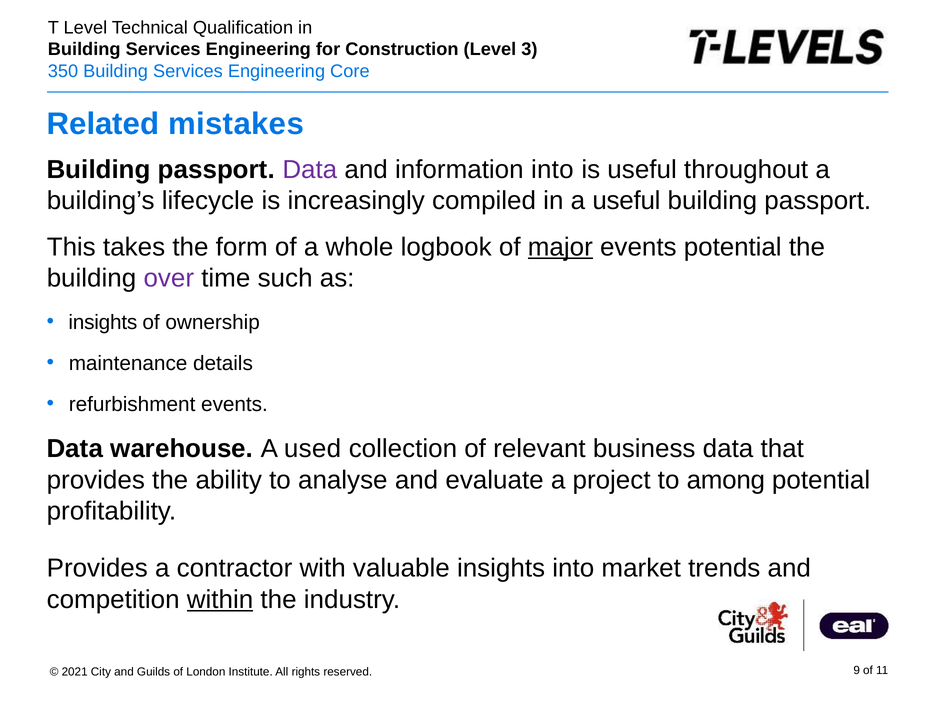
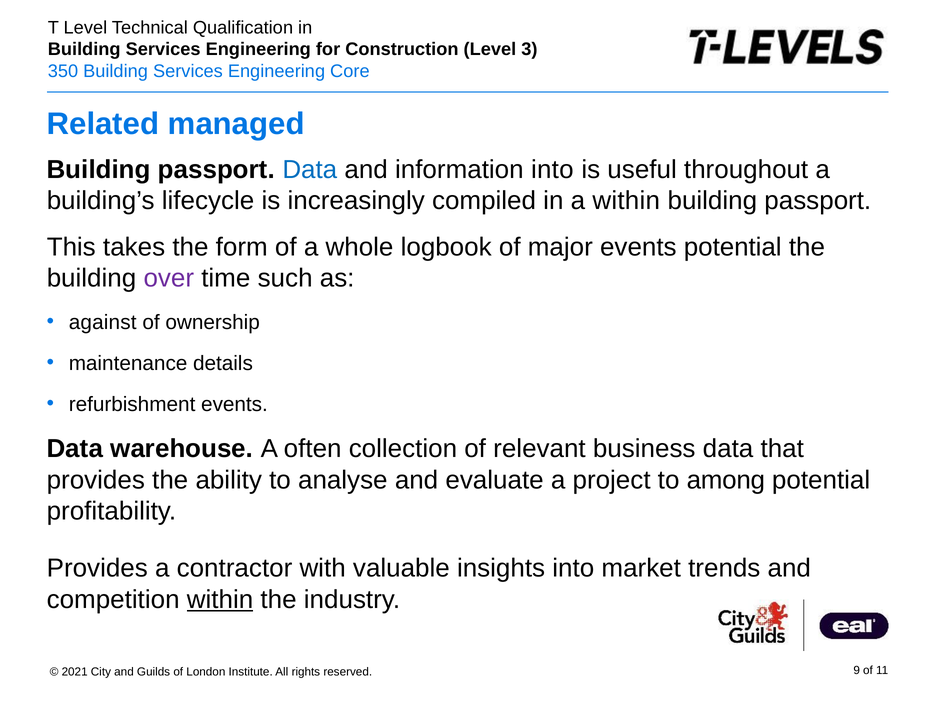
mistakes: mistakes -> managed (236, 124)
Data colour: purple -> blue (310, 170)
a useful: useful -> within (626, 201)
major underline: present -> none (560, 247)
insights: insights -> against (103, 322)
used: used -> often (313, 449)
